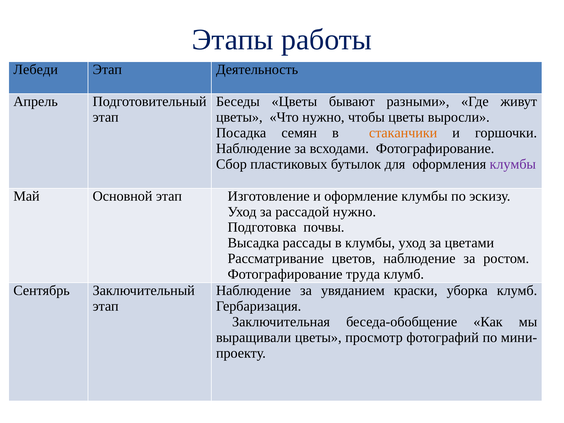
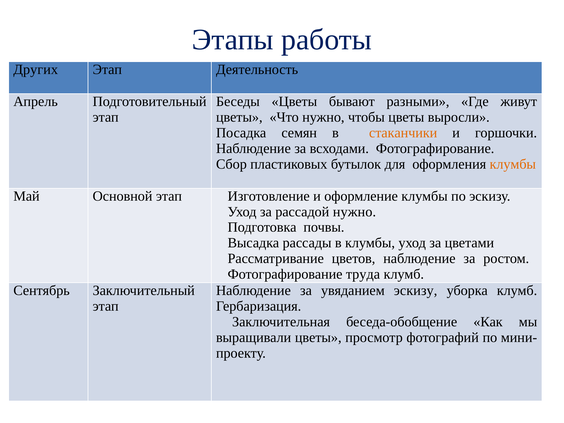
Лебеди: Лебеди -> Других (36, 70)
клумбы colour: purple -> orange (513, 164)
увяданием краски: краски -> эскизу (416, 291)
